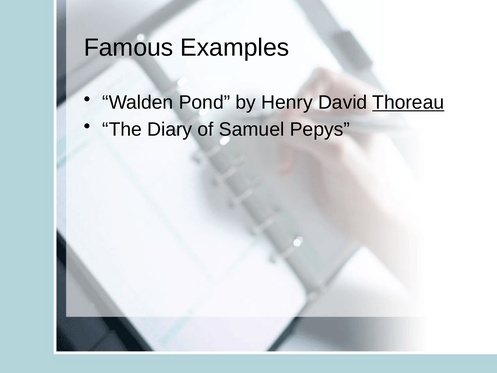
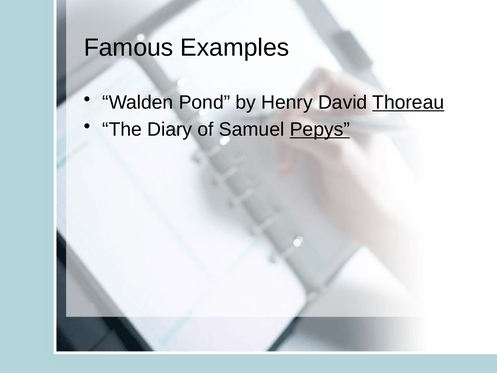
Pepys underline: none -> present (320, 129)
